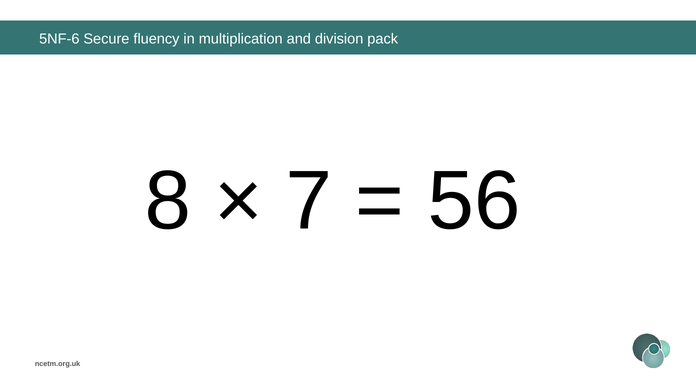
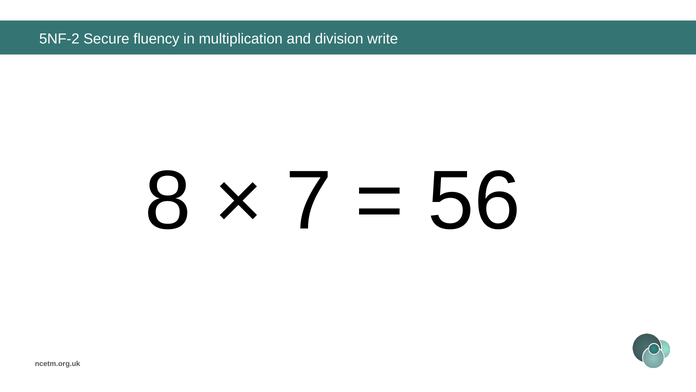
5NF-6: 5NF-6 -> 5NF-2 (59, 39)
pack: pack -> write (383, 39)
